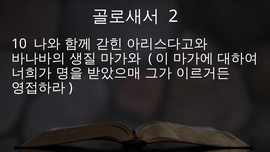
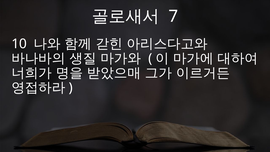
2: 2 -> 7 (173, 16)
